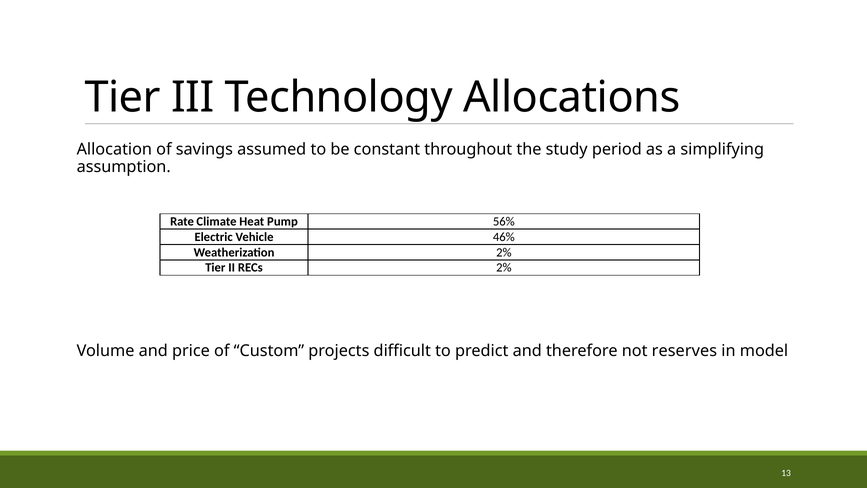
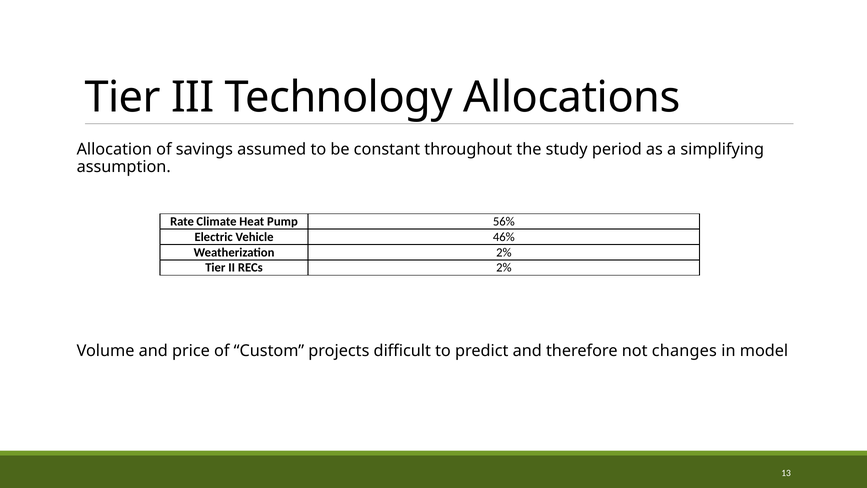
reserves: reserves -> changes (684, 351)
